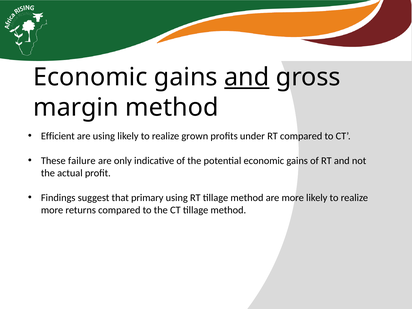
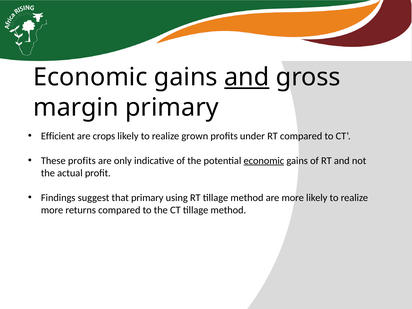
margin method: method -> primary (172, 107)
are using: using -> crops (104, 136)
These failure: failure -> profits (82, 161)
economic underline: none -> present (264, 161)
